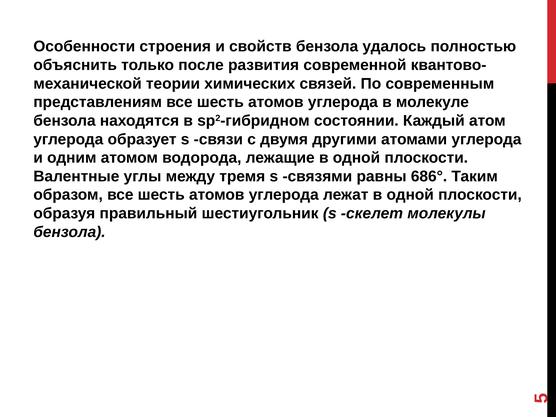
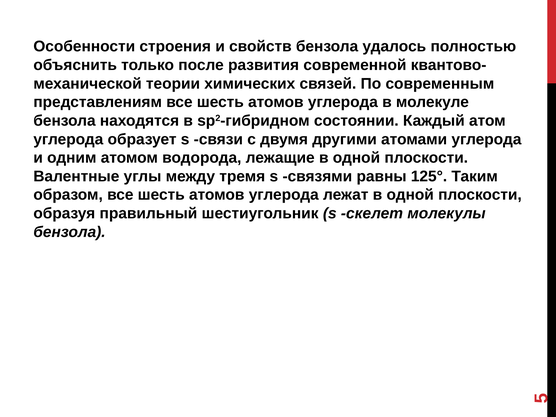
686°: 686° -> 125° (429, 176)
